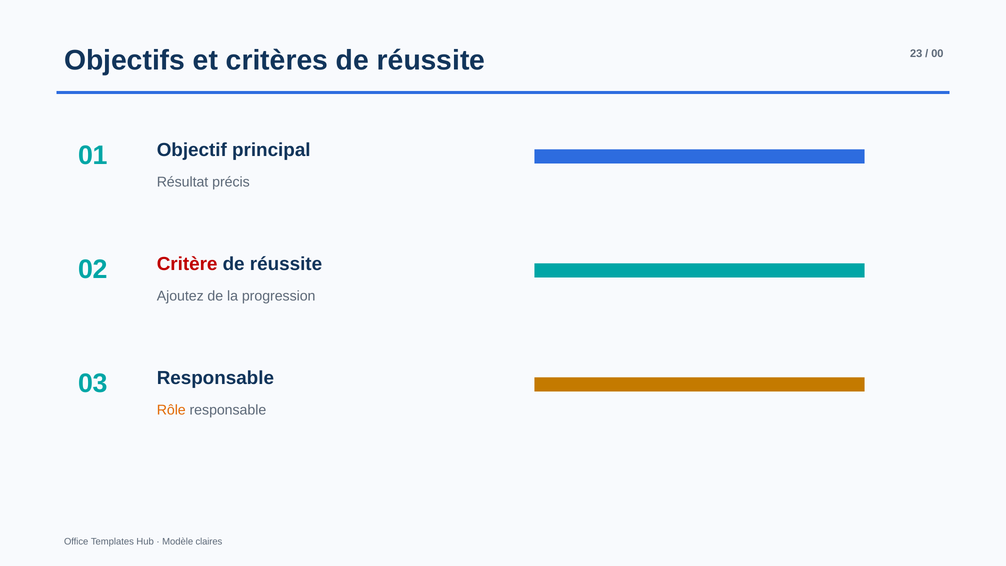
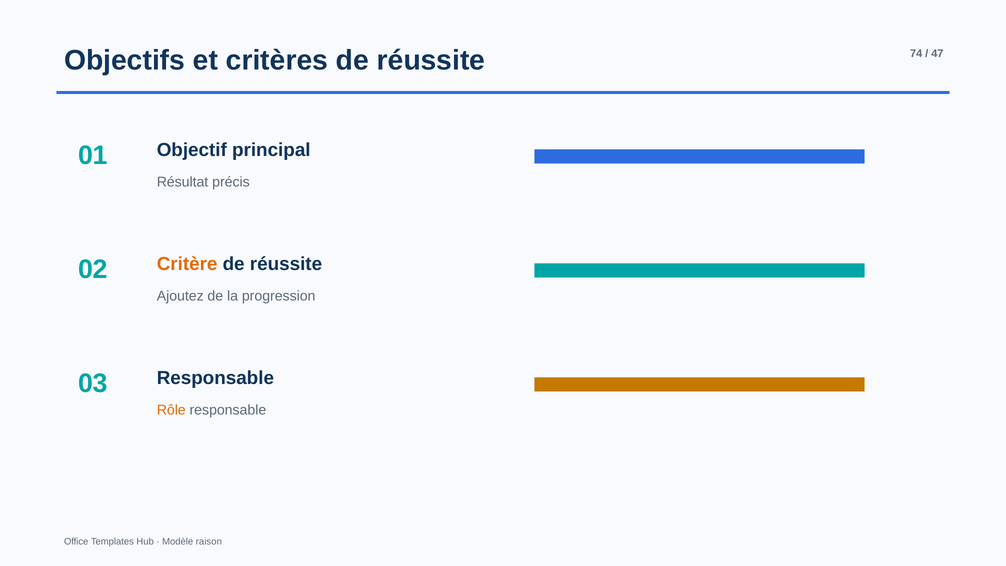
23: 23 -> 74 (916, 54)
00: 00 -> 47 (937, 54)
Critère colour: red -> orange (187, 264)
claires: claires -> raison (209, 541)
